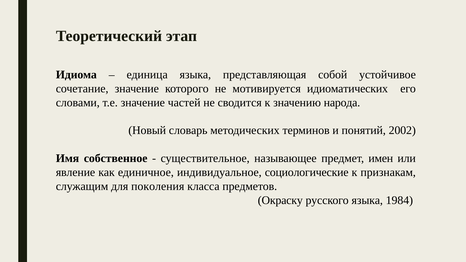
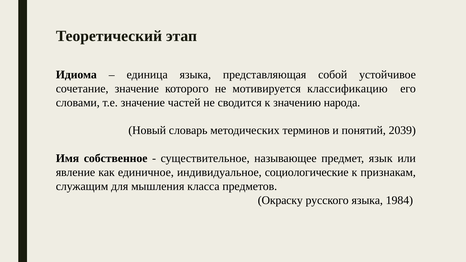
идиоматических: идиоматических -> классификацию (347, 89)
2002: 2002 -> 2039 (402, 131)
имен: имен -> язык (381, 159)
поколения: поколения -> мышления (158, 186)
